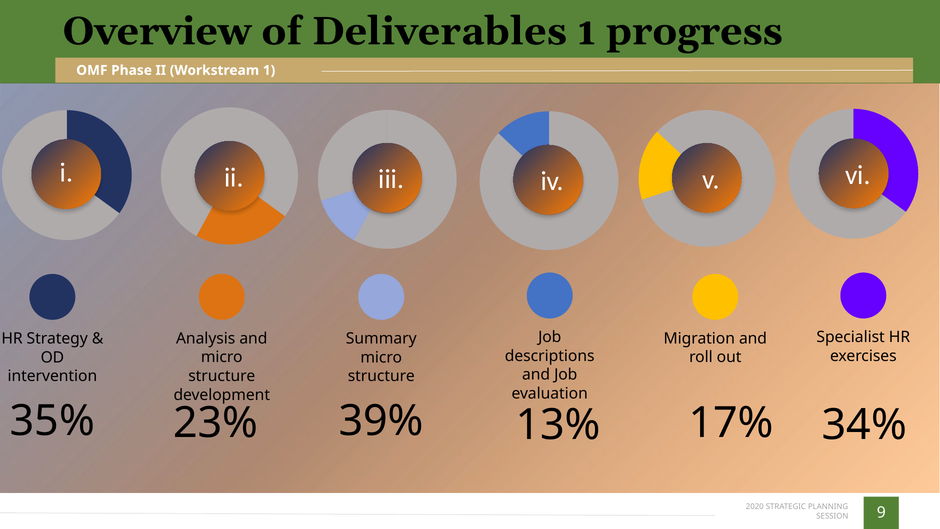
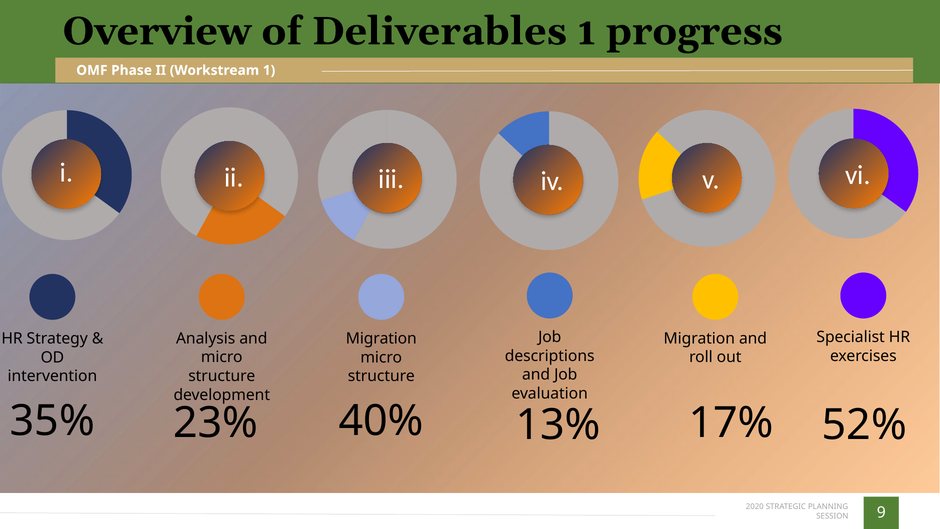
Summary: Summary -> Migration (381, 338)
39%: 39% -> 40% (381, 421)
34%: 34% -> 52% (864, 425)
